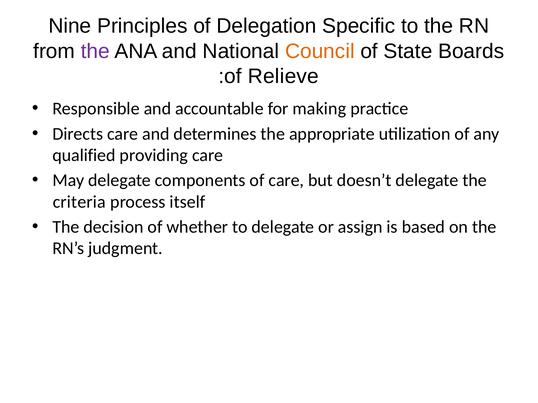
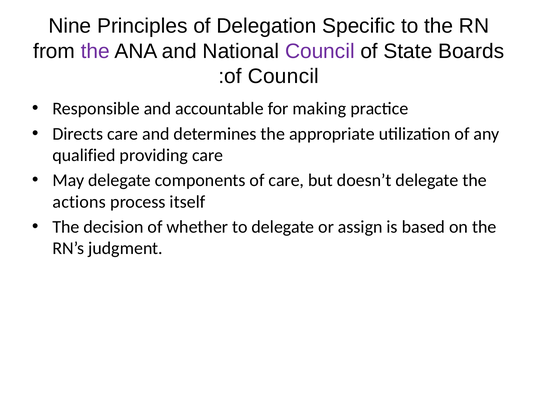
Council colour: orange -> purple (320, 51)
of Relieve: Relieve -> Council (283, 76)
criteria: criteria -> actions (79, 202)
